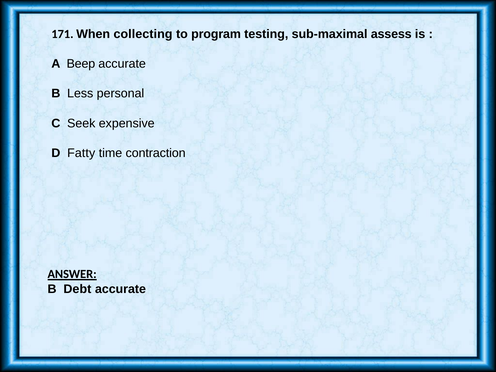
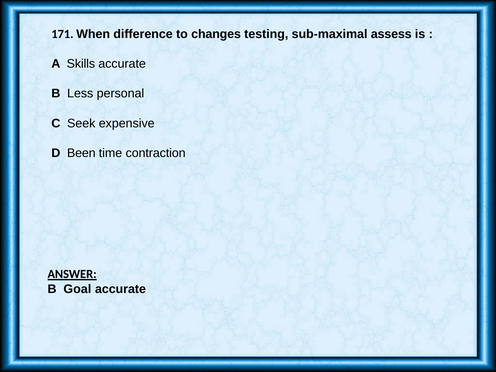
collecting: collecting -> difference (143, 34)
program: program -> changes (216, 34)
Beep: Beep -> Skills (81, 64)
Fatty: Fatty -> Been (81, 153)
Debt: Debt -> Goal (77, 289)
